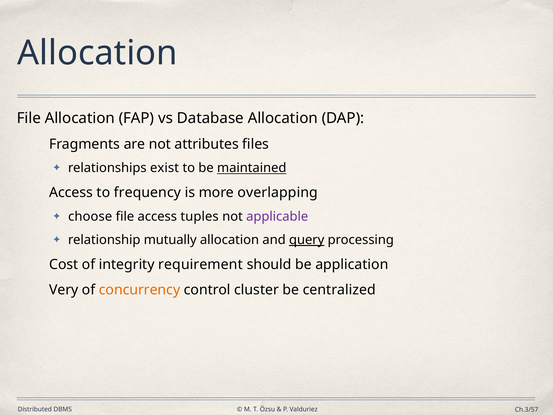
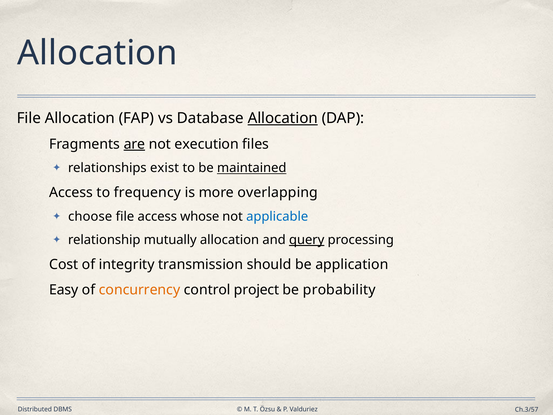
Allocation underline: none -> present (283, 118)
are underline: none -> present (134, 144)
attributes: attributes -> execution (207, 144)
tuples: tuples -> whose (200, 216)
applicable colour: purple -> blue (277, 216)
requirement: requirement -> transmission (201, 264)
Very: Very -> Easy (64, 290)
cluster: cluster -> project (257, 290)
centralized: centralized -> probability (339, 290)
